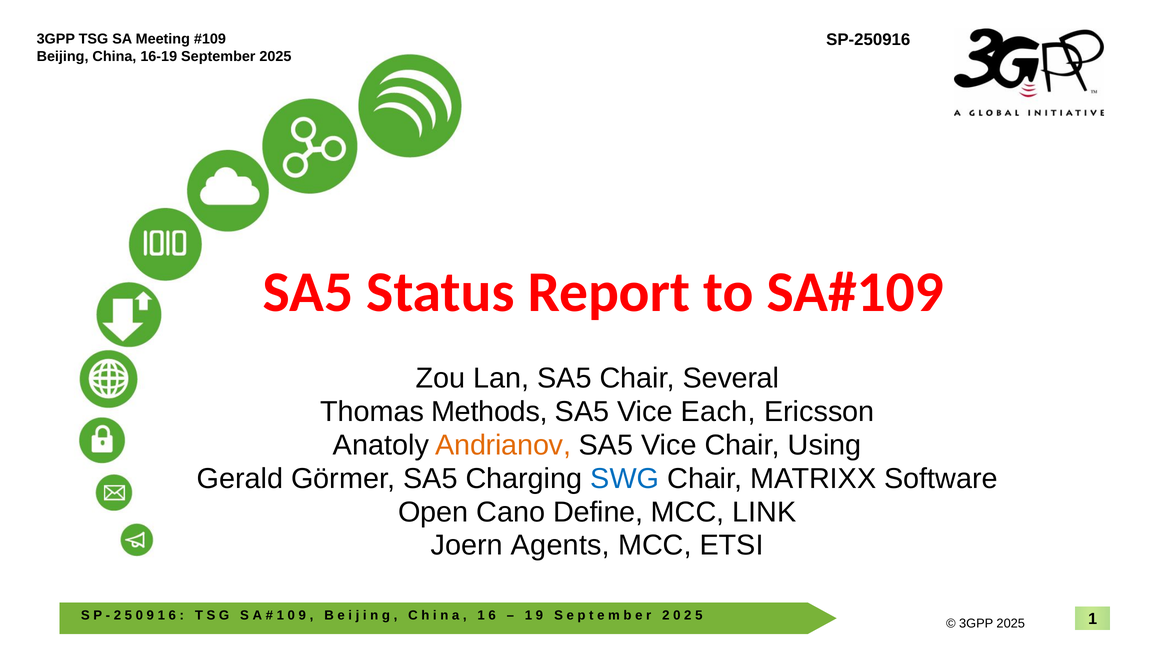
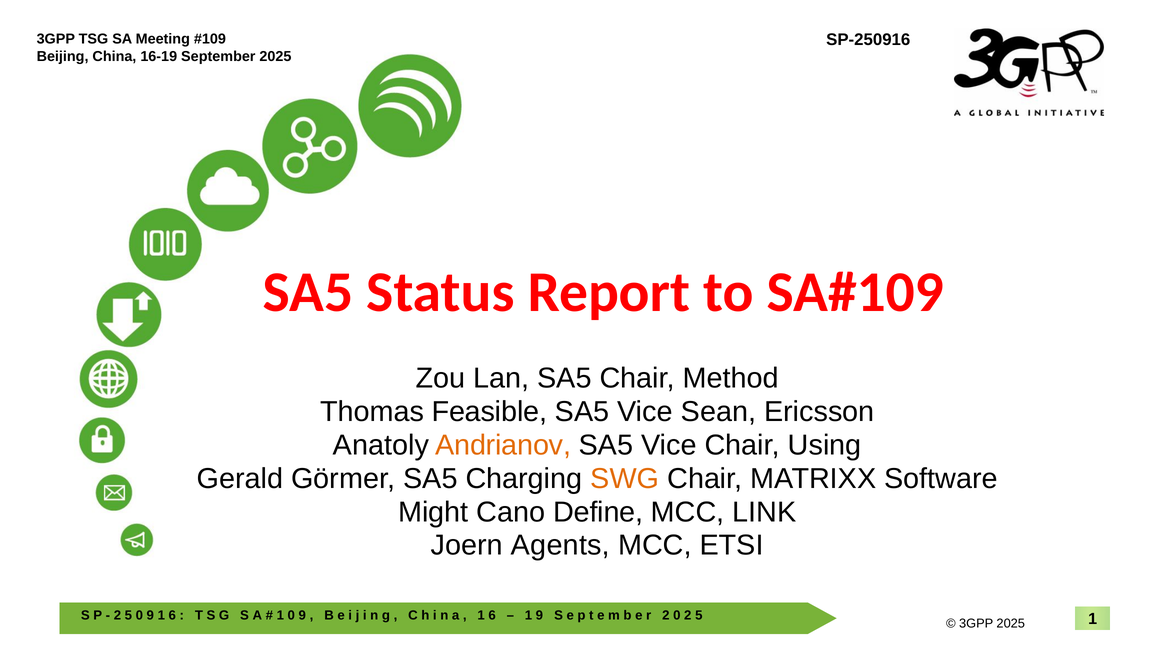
Several: Several -> Method (731, 378)
Methods: Methods -> Feasible (489, 412)
Each: Each -> Sean (718, 412)
SWG colour: blue -> orange (625, 479)
Open: Open -> Might (433, 512)
